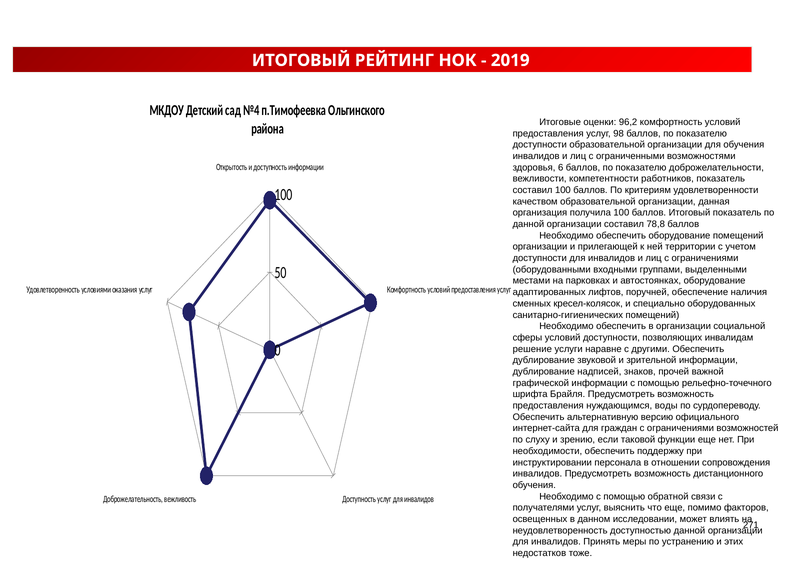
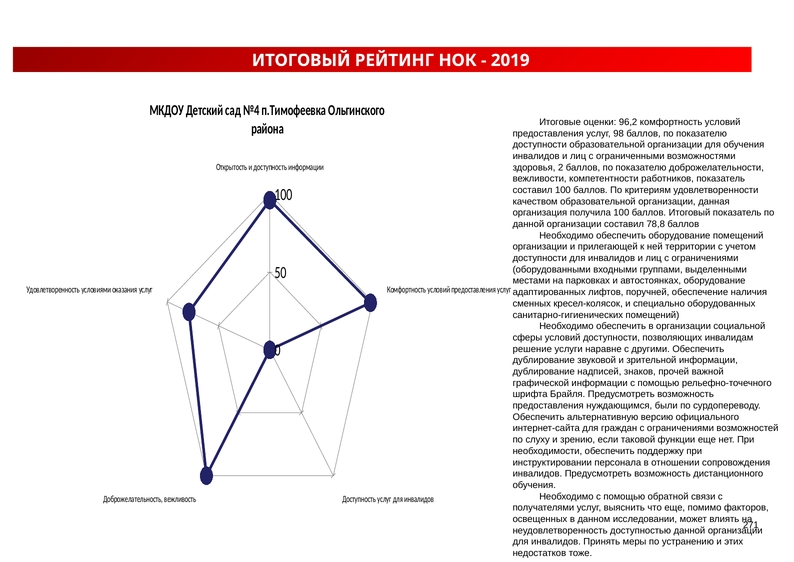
6: 6 -> 2 (561, 167)
воды: воды -> были (666, 405)
